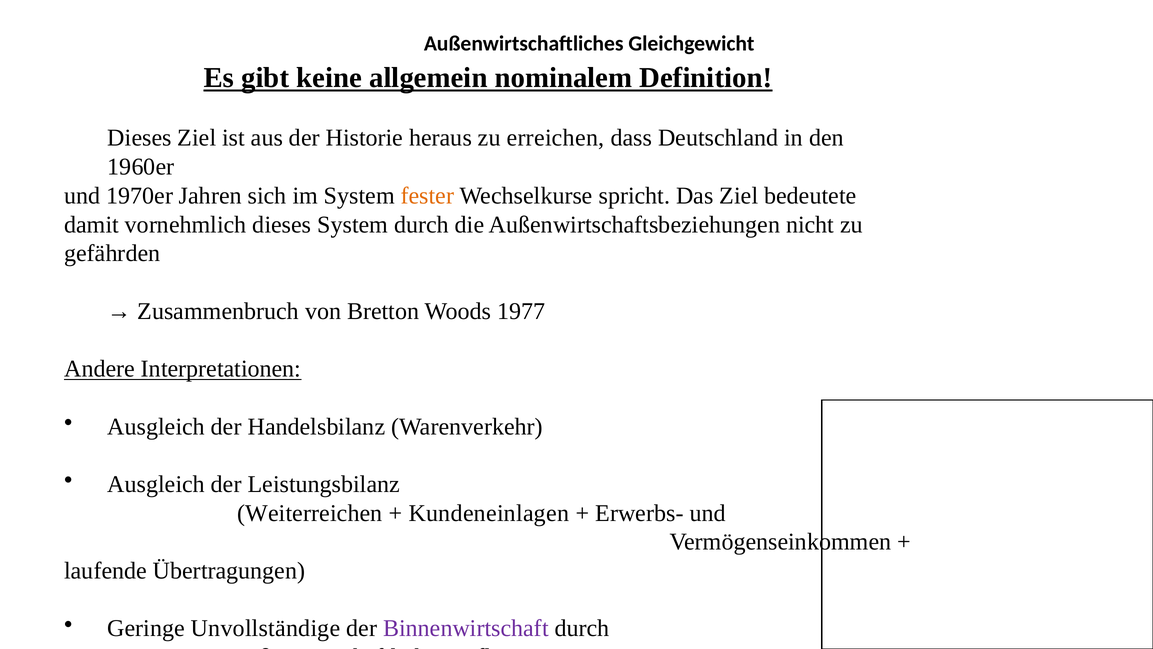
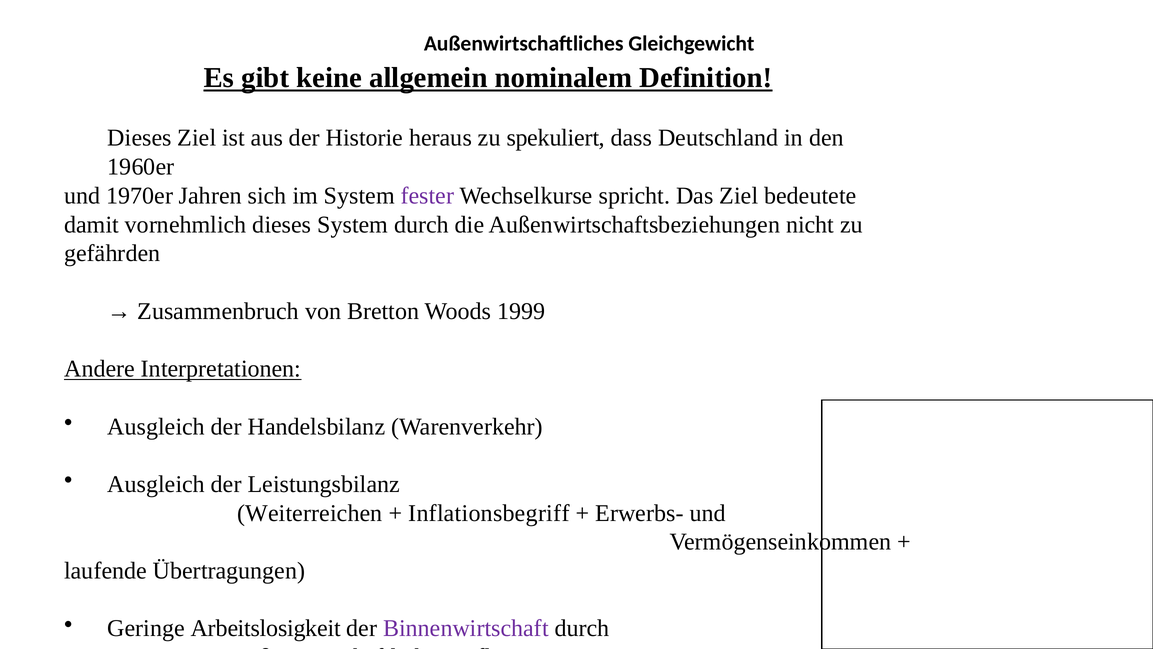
erreichen: erreichen -> spekuliert (556, 138)
fester colour: orange -> purple (427, 196)
1977: 1977 -> 1999 (521, 311)
Kundeneinlagen: Kundeneinlagen -> Inflationsbegriff (489, 513)
Unvollständige: Unvollständige -> Arbeitslosigkeit (266, 628)
